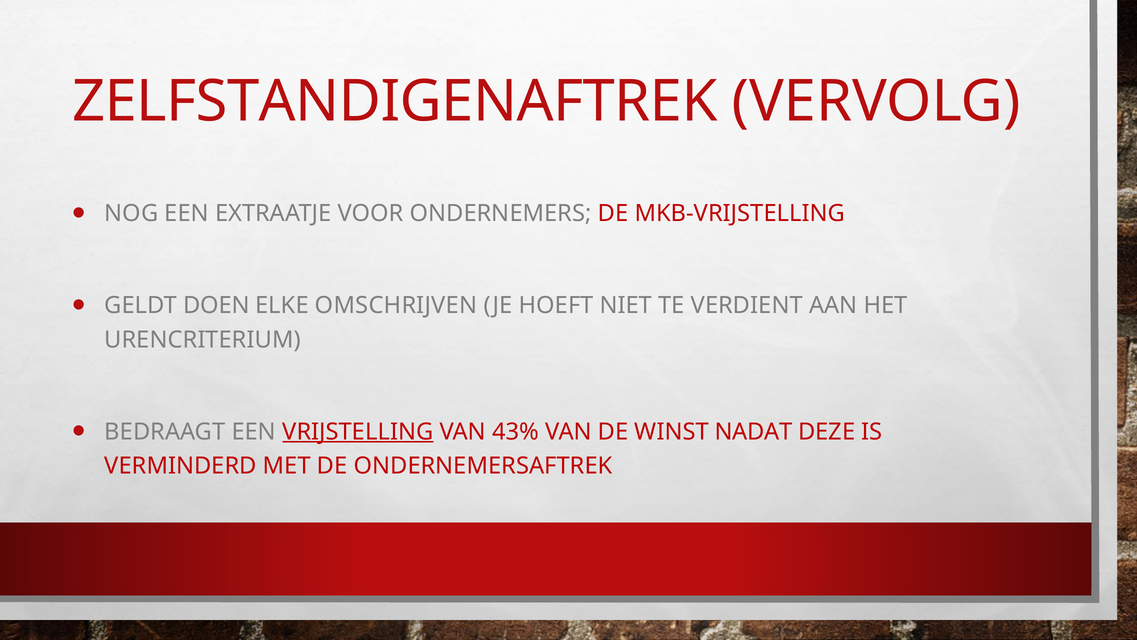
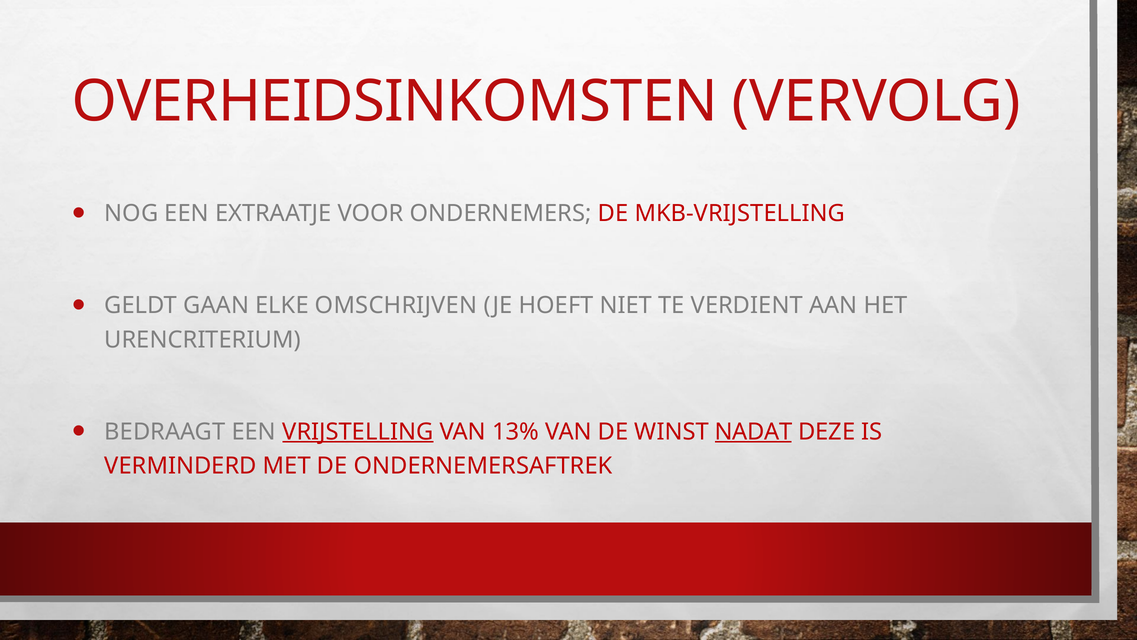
ZELFSTANDIGENAFTREK: ZELFSTANDIGENAFTREK -> OVERHEIDSINKOMSTEN (395, 102)
DOEN: DOEN -> GAAN (216, 305)
43%: 43% -> 13% (516, 431)
NADAT underline: none -> present (754, 431)
